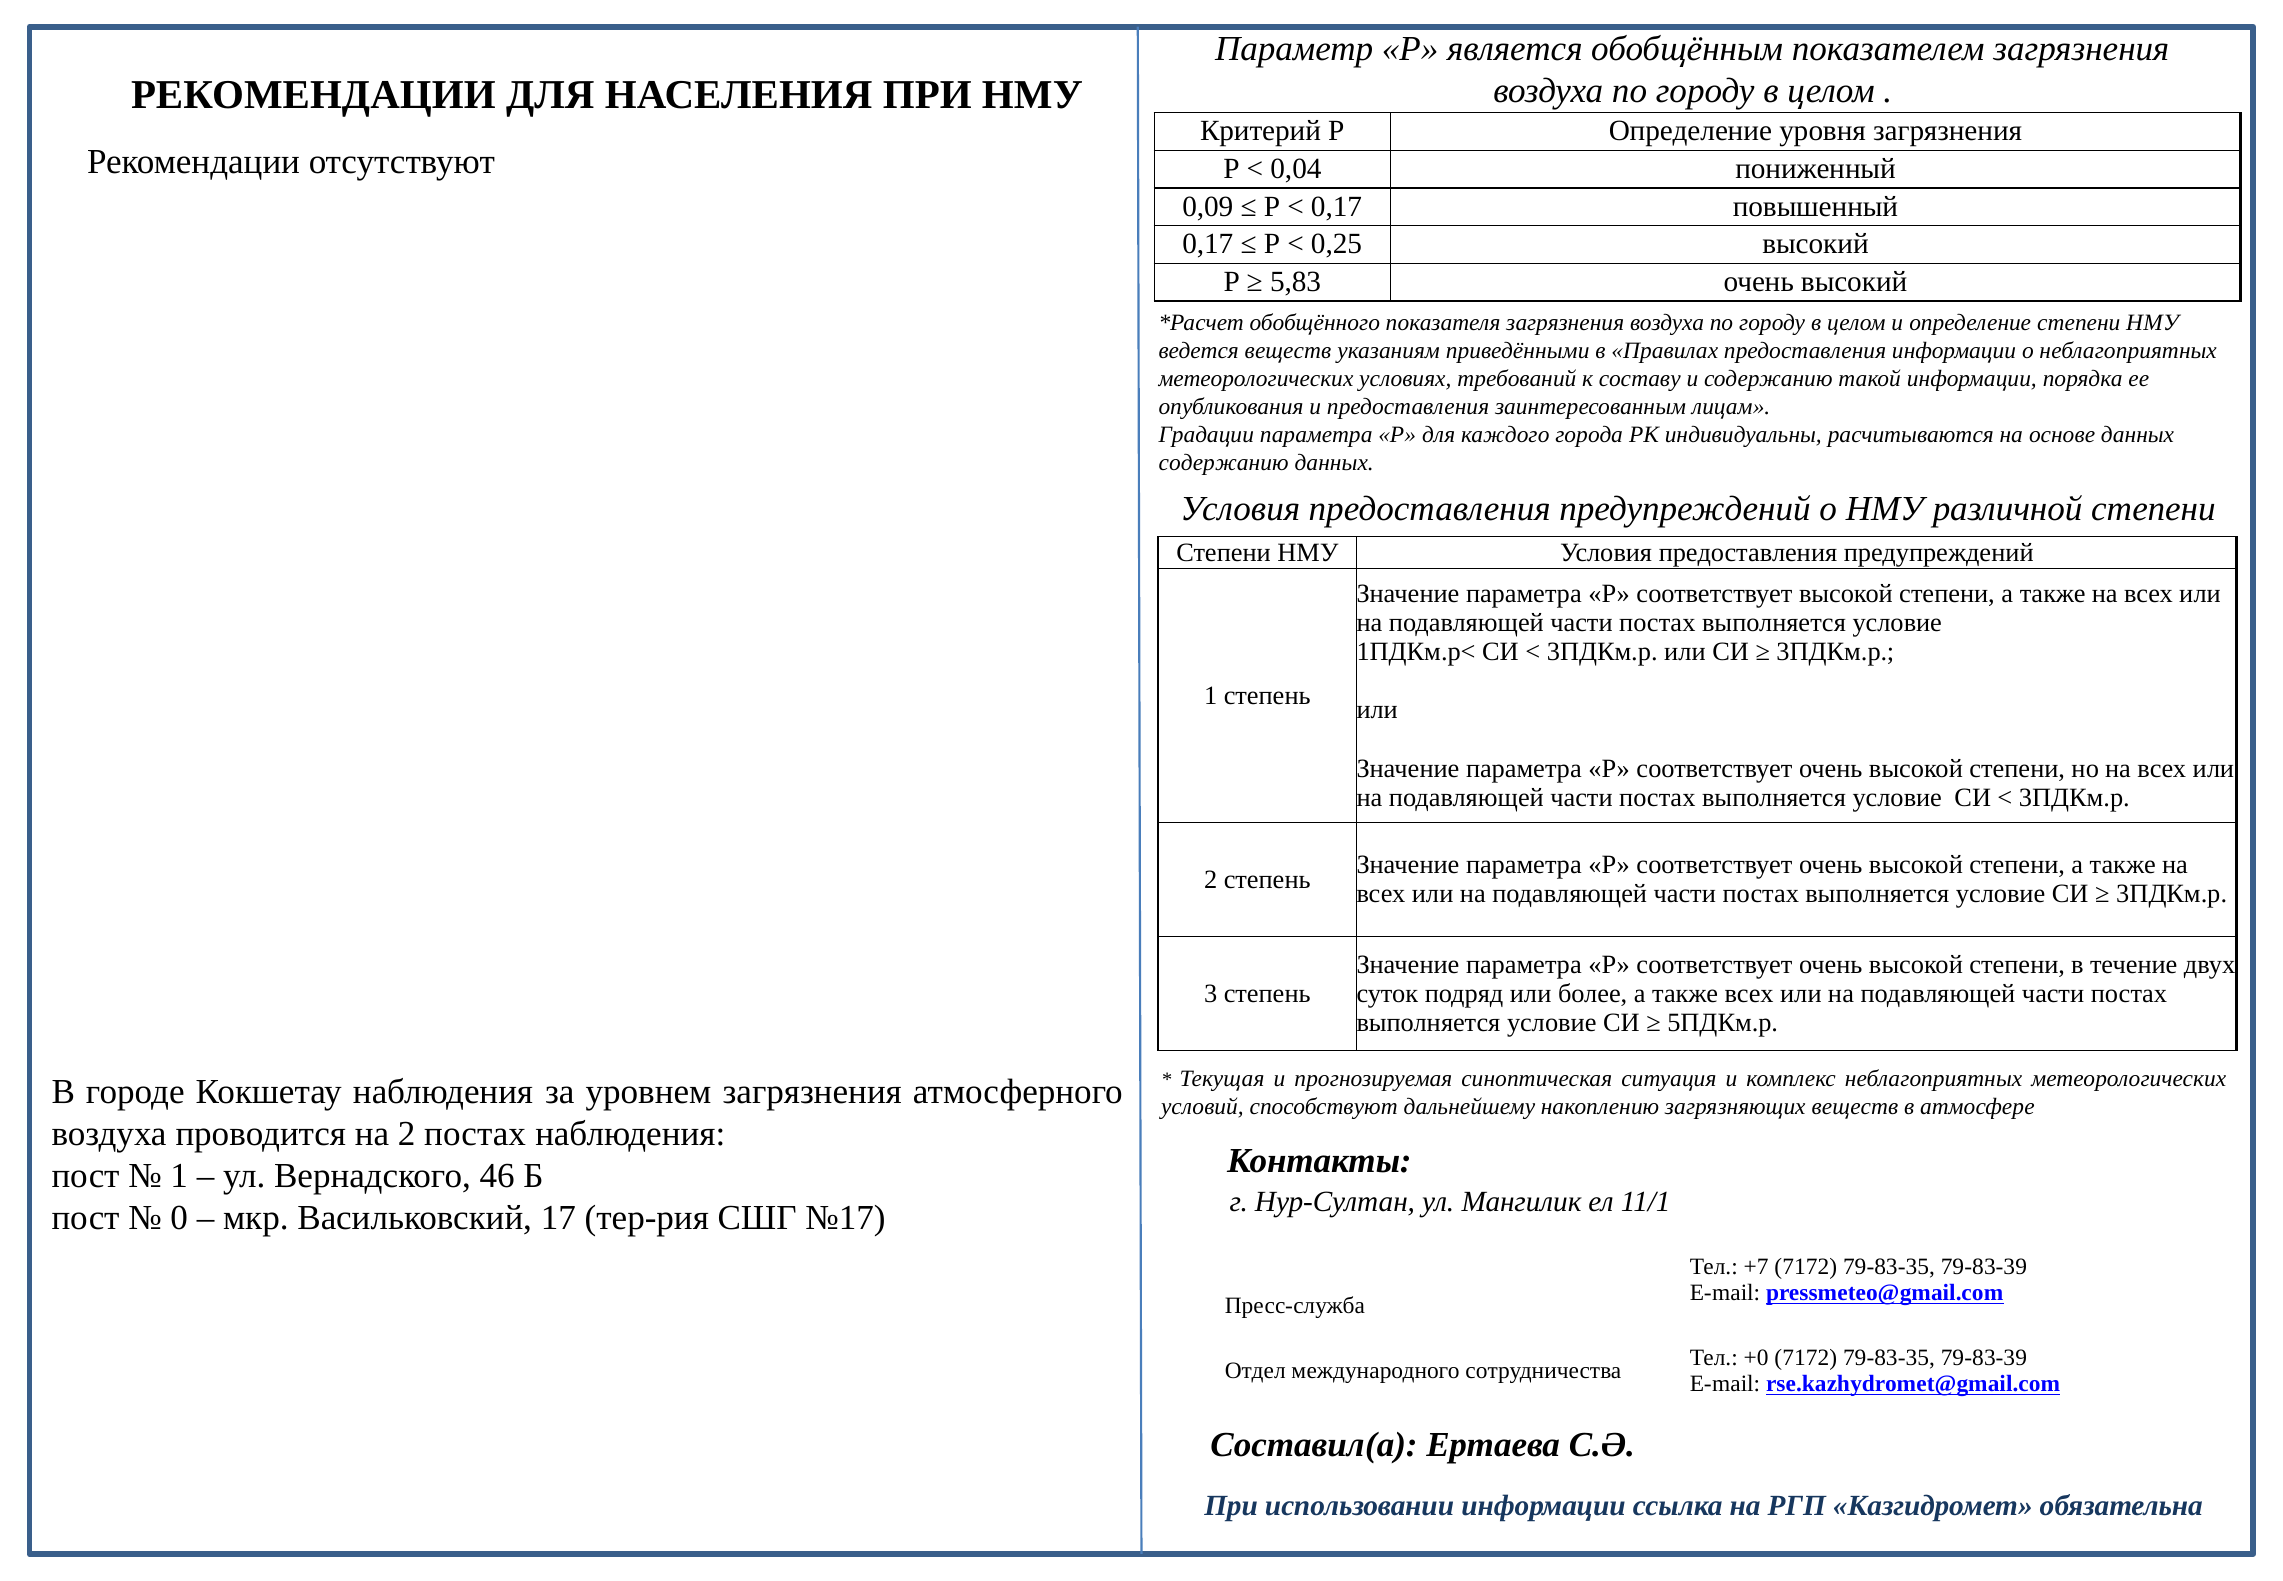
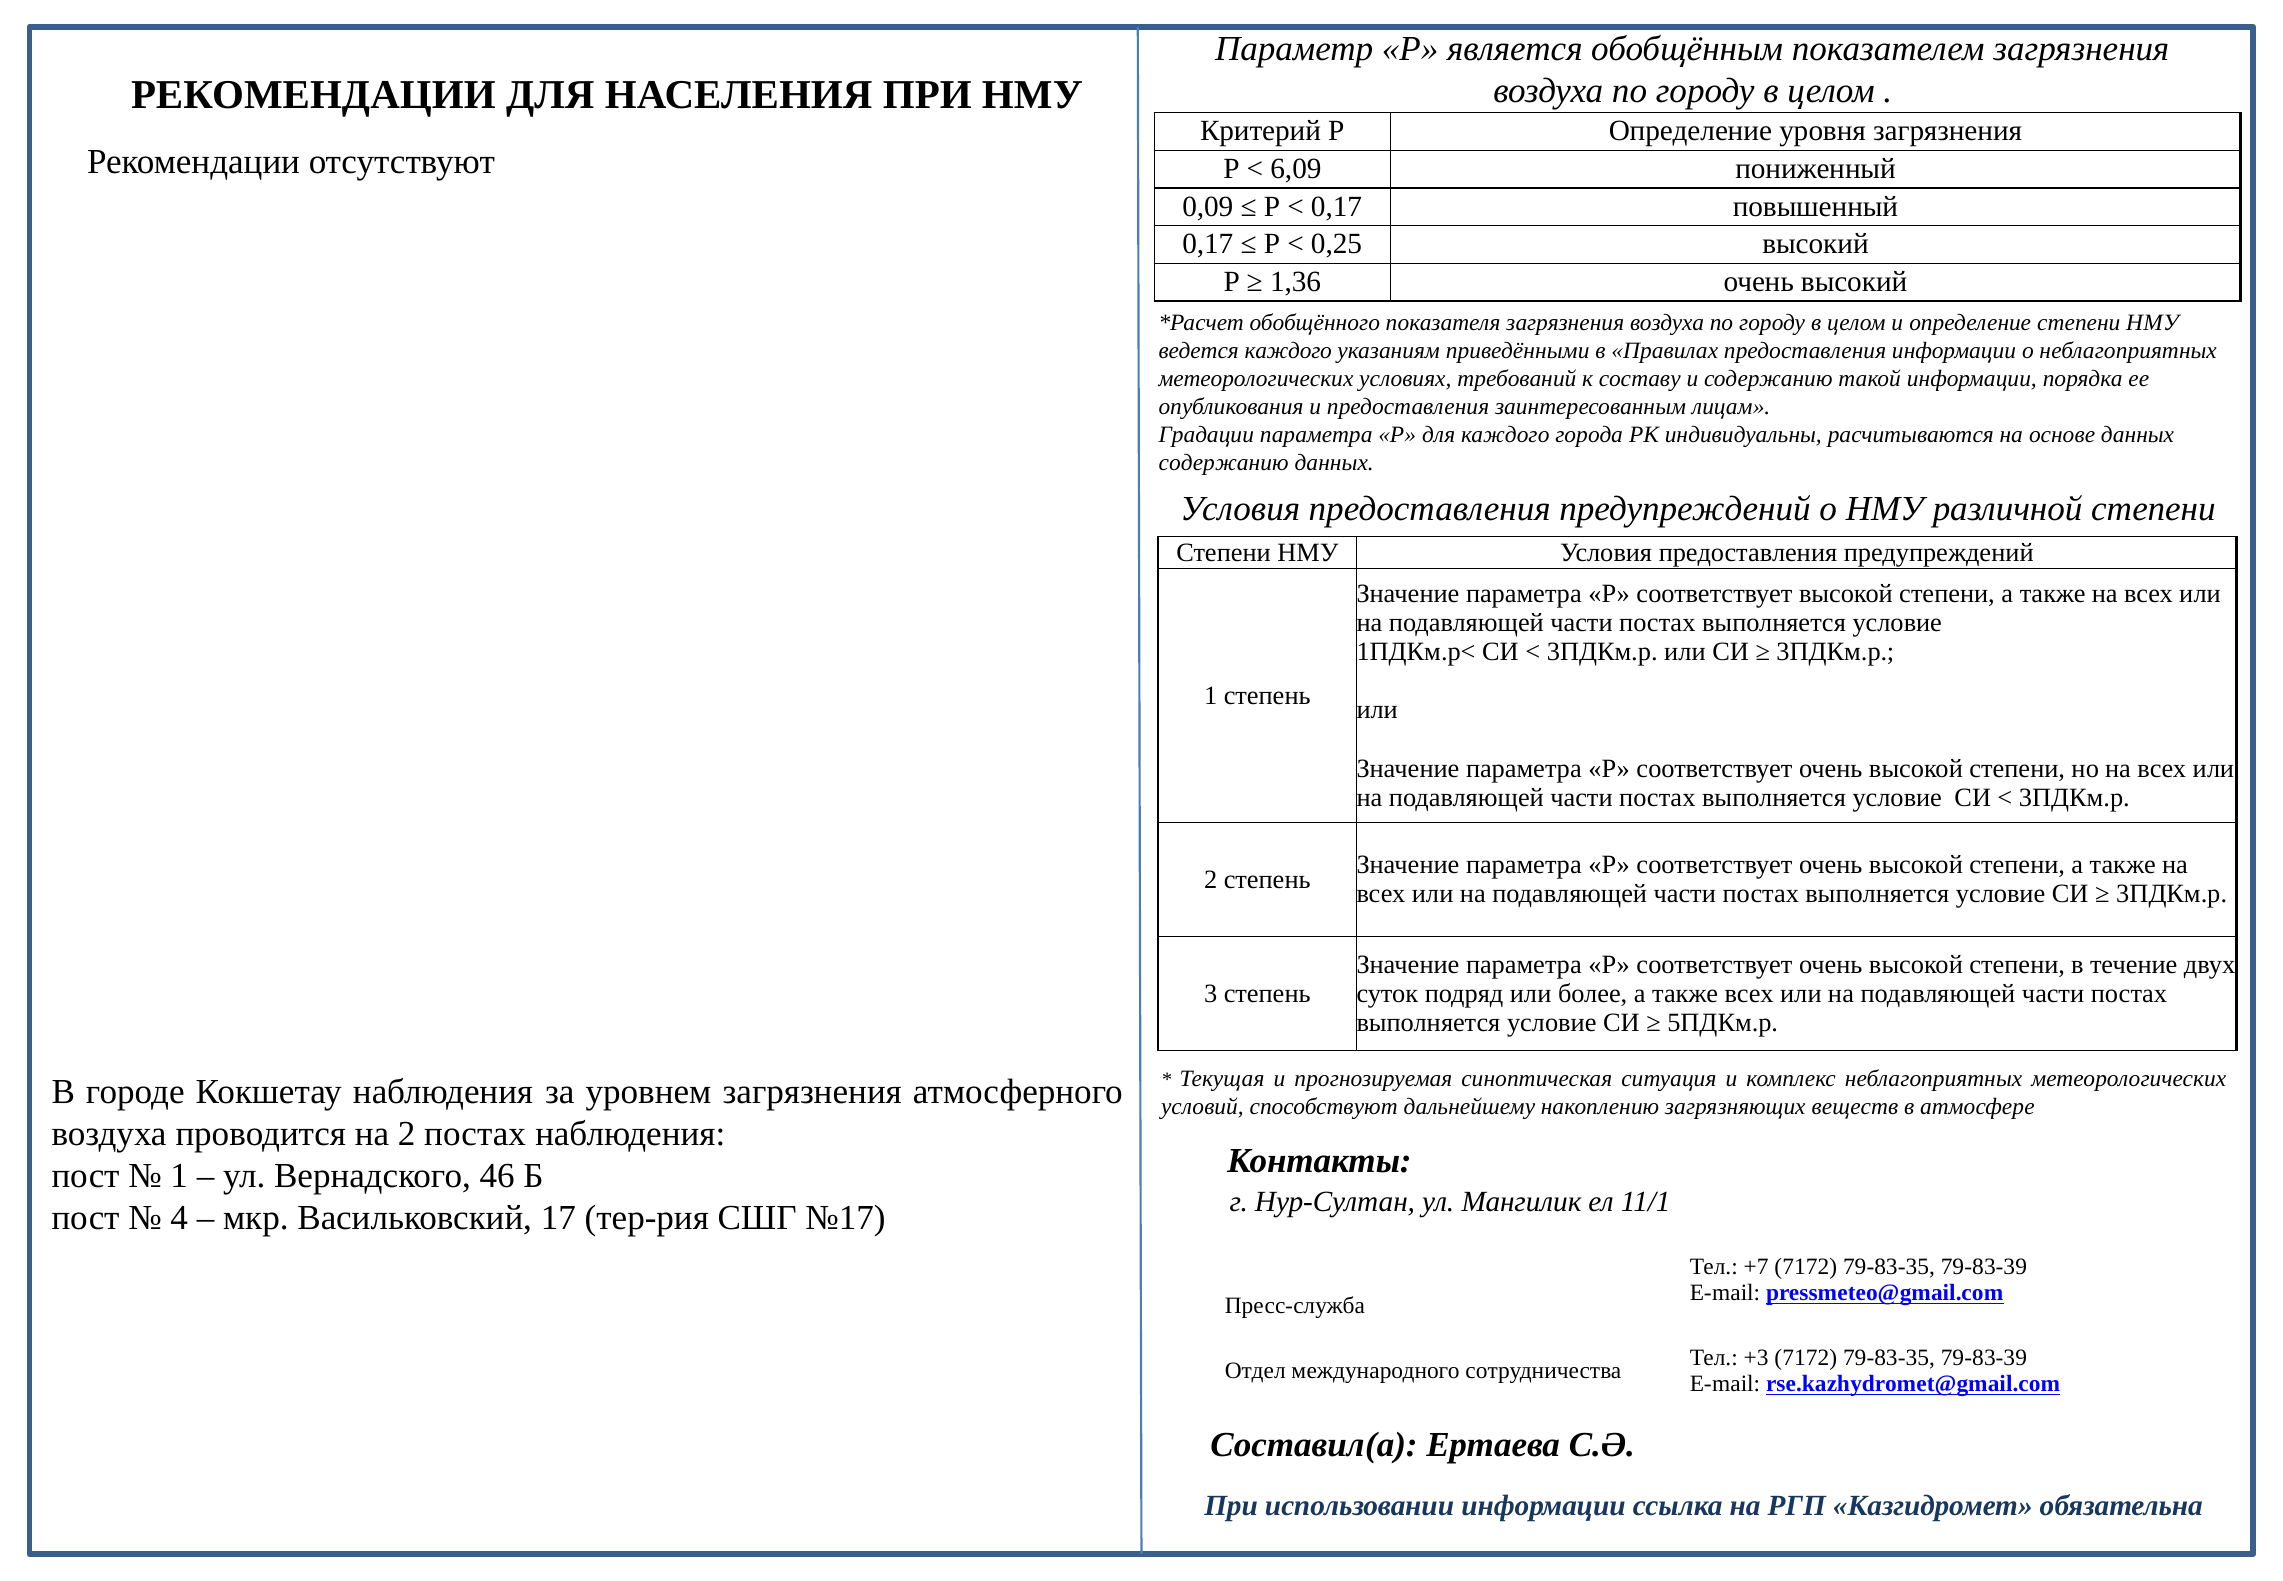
0,04: 0,04 -> 6,09 (1296, 169)
5,83: 5,83 -> 1,36 (1296, 282)
ведется веществ: веществ -> каждого (1288, 351)
0: 0 -> 4 (179, 1218)
+0: +0 -> +3 (1756, 1358)
